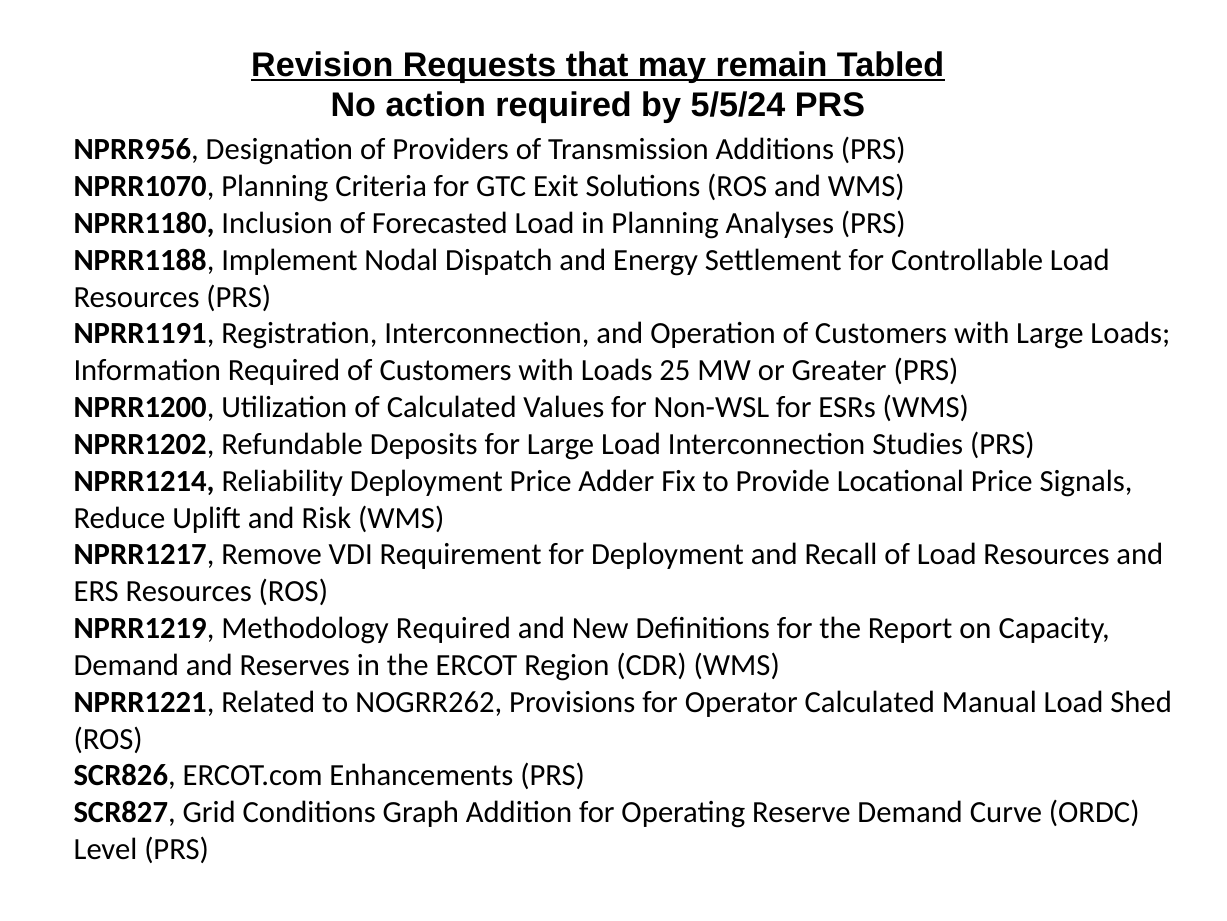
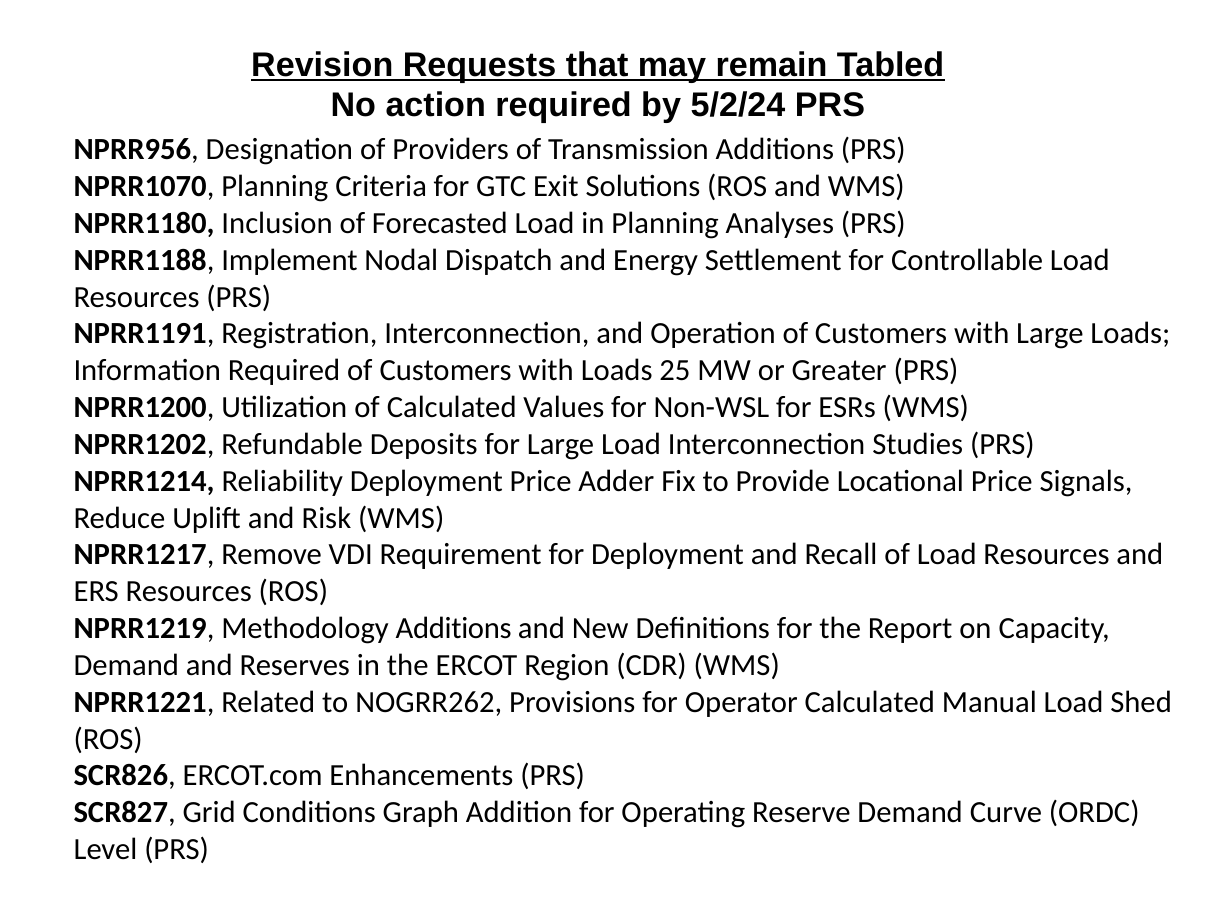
5/5/24: 5/5/24 -> 5/2/24 (738, 106)
Methodology Required: Required -> Additions (454, 628)
